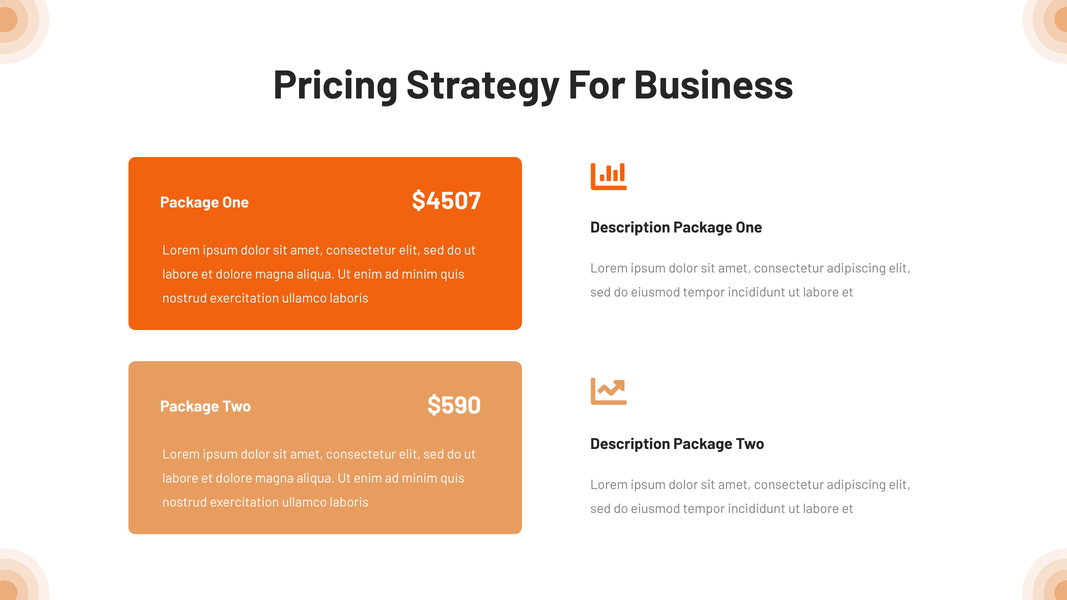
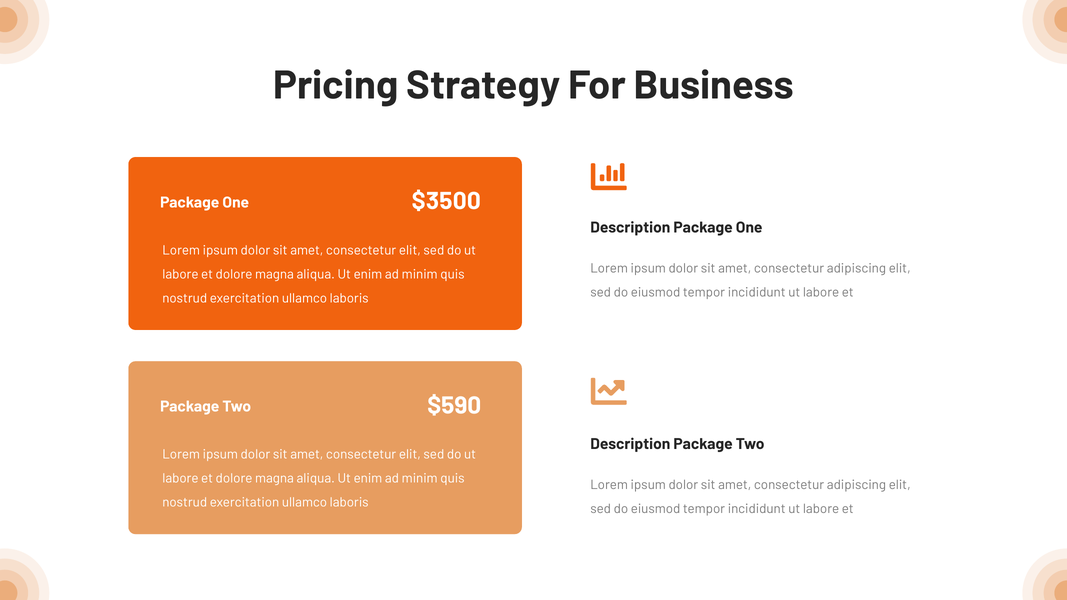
$4507: $4507 -> $3500 (446, 201)
